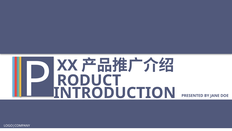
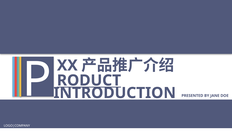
RODUCT underline: none -> present (89, 80)
